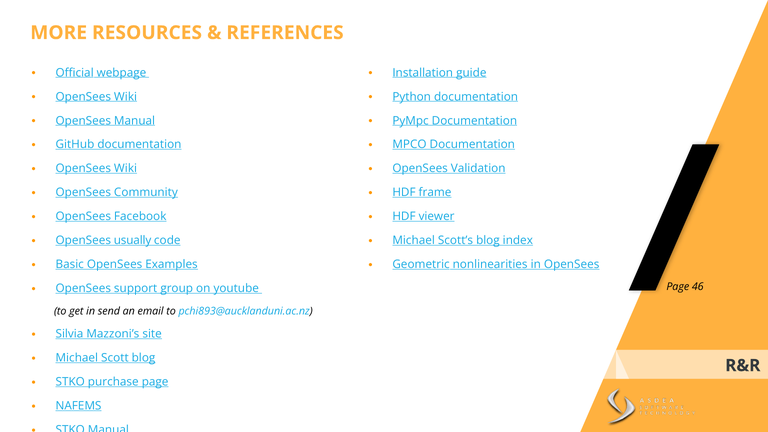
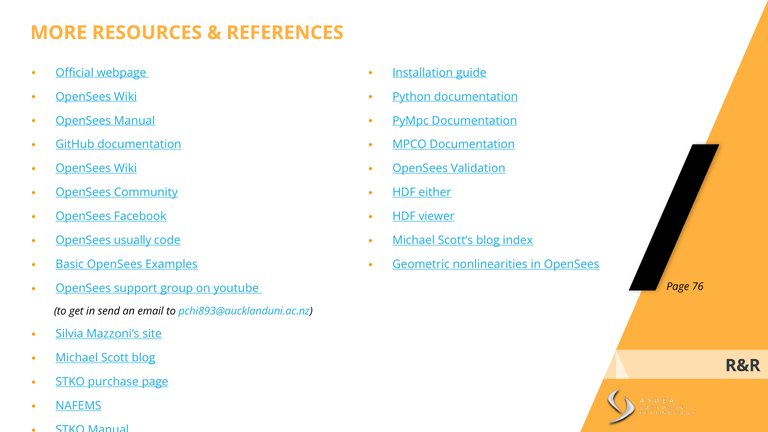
frame: frame -> either (435, 193)
46: 46 -> 76 (698, 287)
